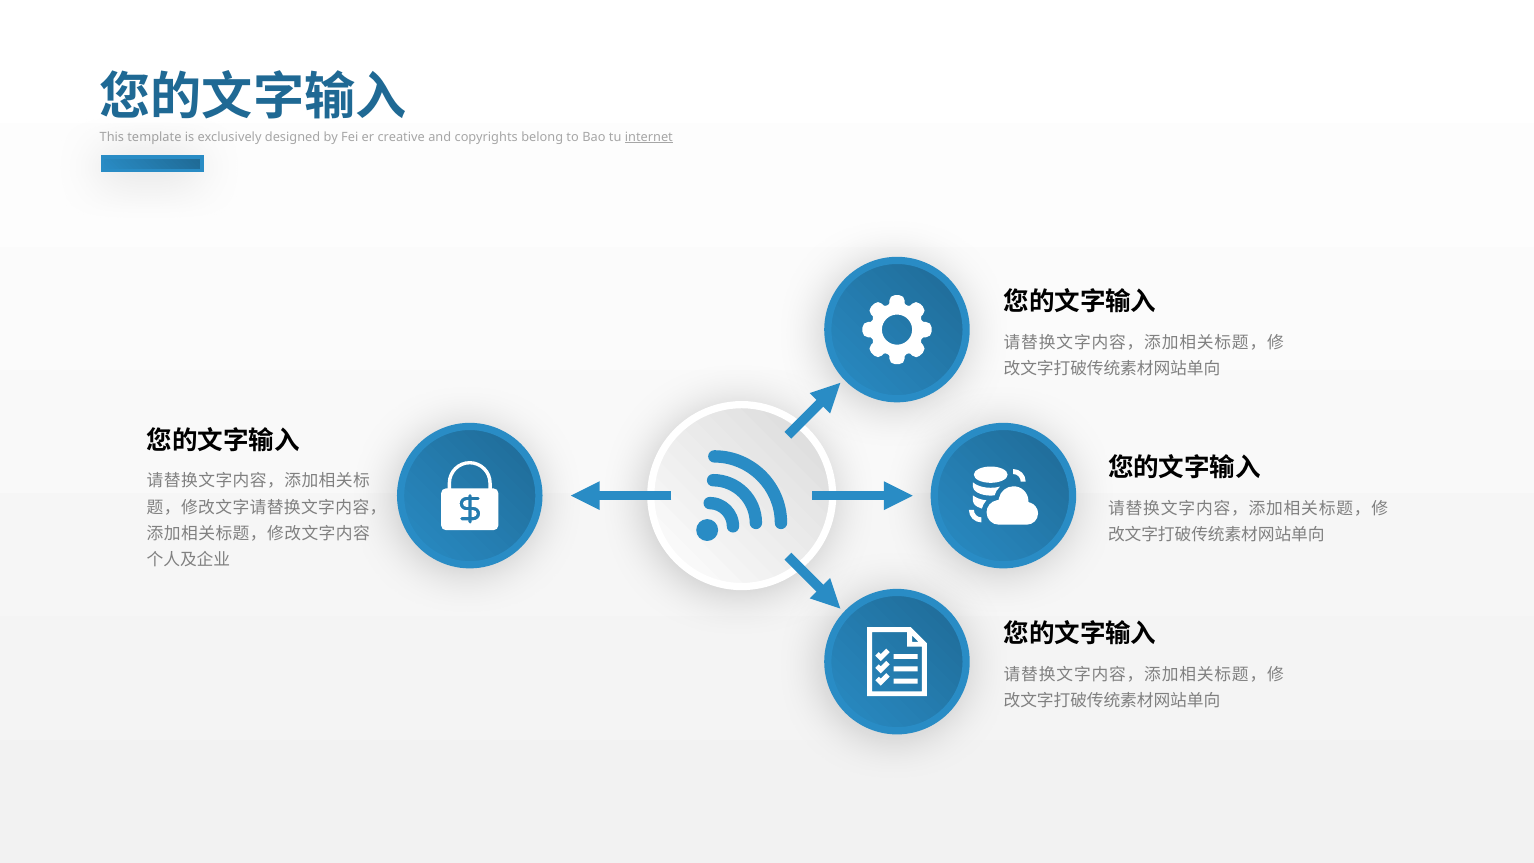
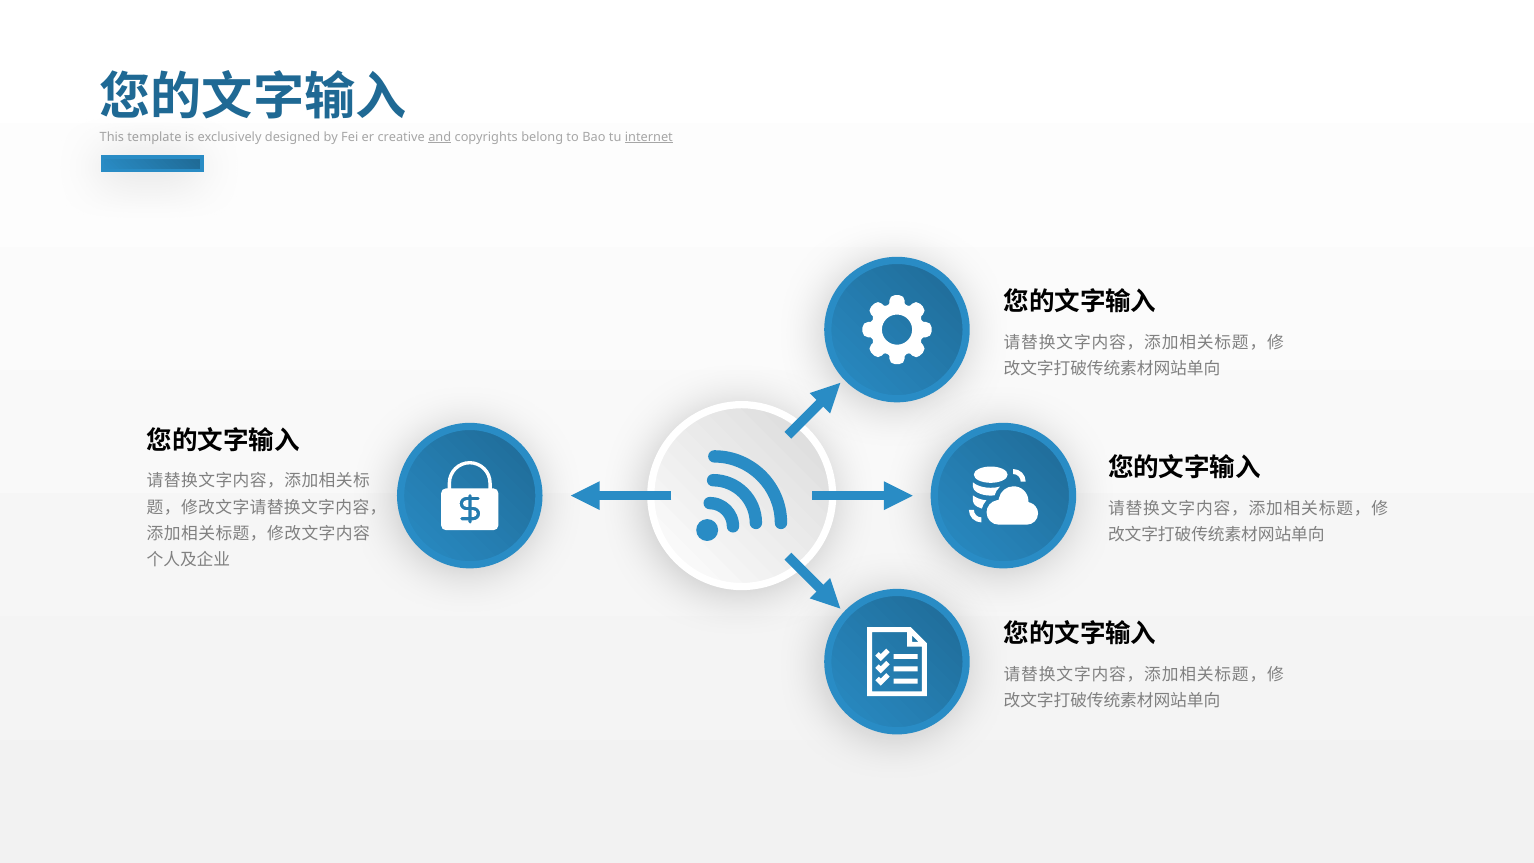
and underline: none -> present (440, 137)
